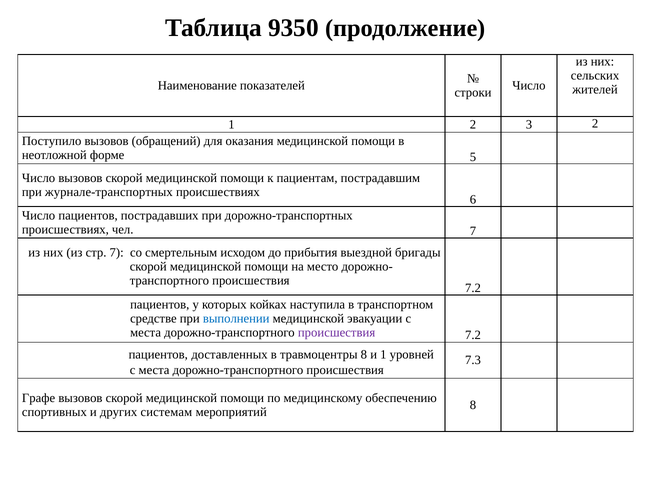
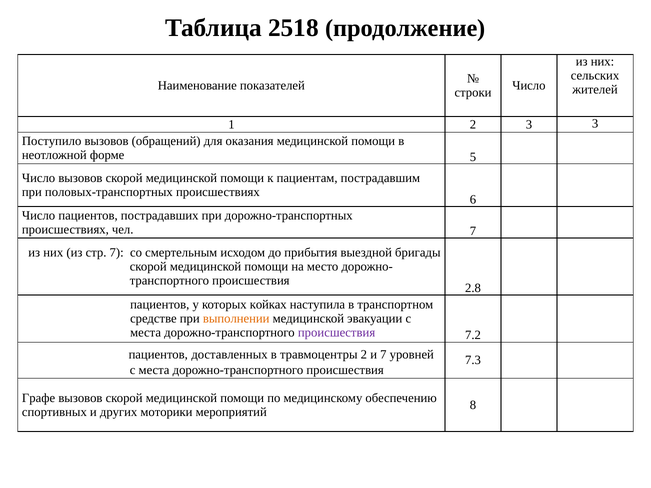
9350: 9350 -> 2518 (293, 28)
3 2: 2 -> 3 (595, 124)
журнале-транспортных: журнале-транспортных -> половых-транспортных (109, 192)
7.2: 7.2 -> 2.8 (473, 288)
выполнении colour: blue -> orange (236, 319)
травмоцентры 8: 8 -> 2 (364, 355)
и 1: 1 -> 7 (383, 355)
системам: системам -> моторики (166, 412)
